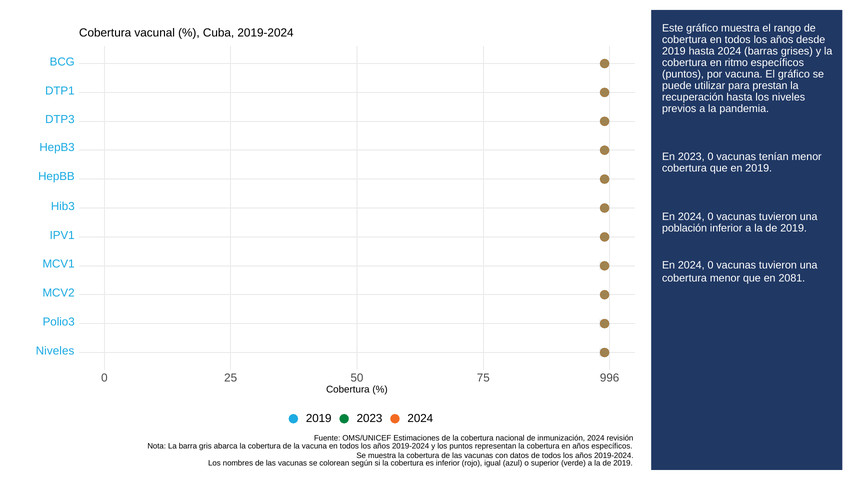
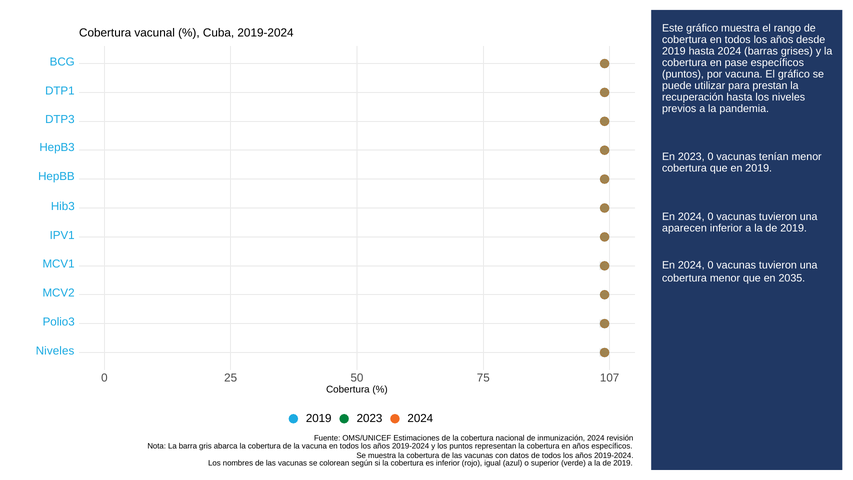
ritmo: ritmo -> pase (736, 63)
población: población -> aparecen (684, 228)
2081: 2081 -> 2035 (792, 278)
996: 996 -> 107 (610, 378)
